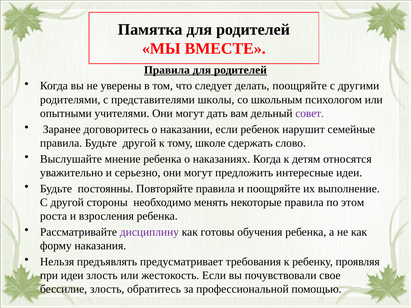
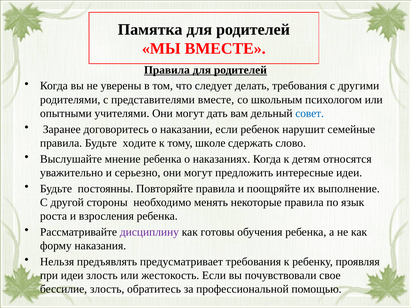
делать поощряйте: поощряйте -> требования (300, 86)
представителями школы: школы -> вместе (216, 100)
совет colour: purple -> blue (310, 113)
Будьте другой: другой -> ходите (139, 143)
этом: этом -> язык (353, 202)
